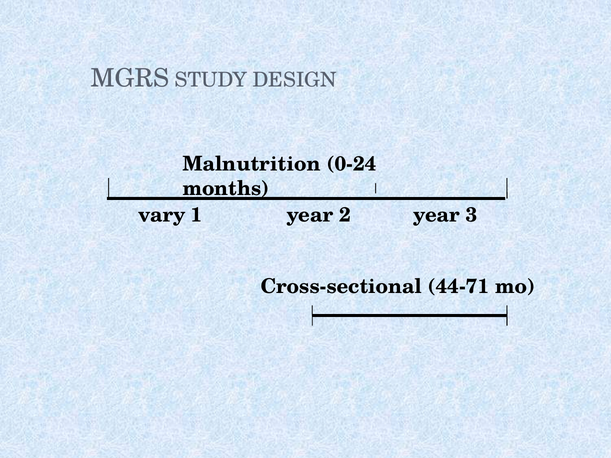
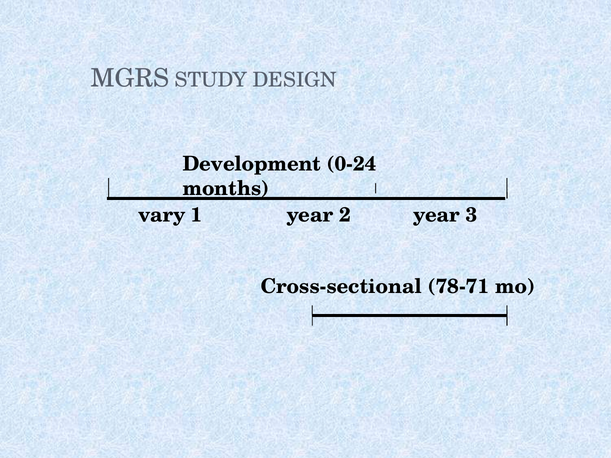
Malnutrition: Malnutrition -> Development (252, 164)
44-71: 44-71 -> 78-71 (459, 286)
